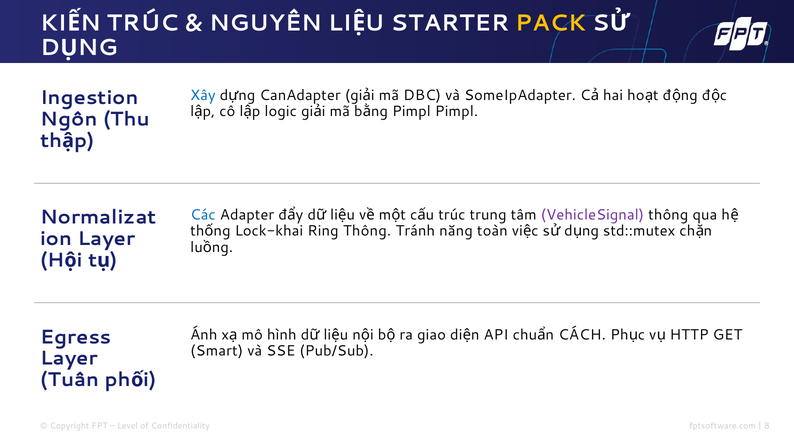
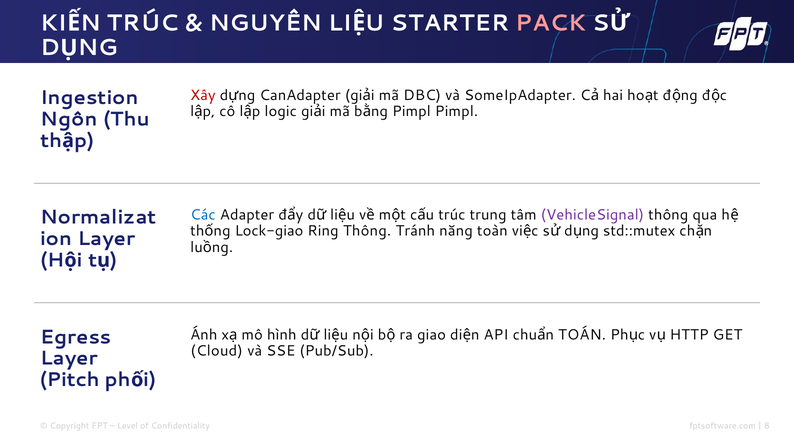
PACK colour: yellow -> pink (551, 23)
Xây colour: blue -> red (203, 95)
Lock-khai: Lock-khai -> Lock-giao (269, 231)
CÁCH: CÁCH -> TOÁN (582, 335)
Smart: Smart -> Cloud (217, 351)
Tuân: Tuân -> Pitch (70, 380)
